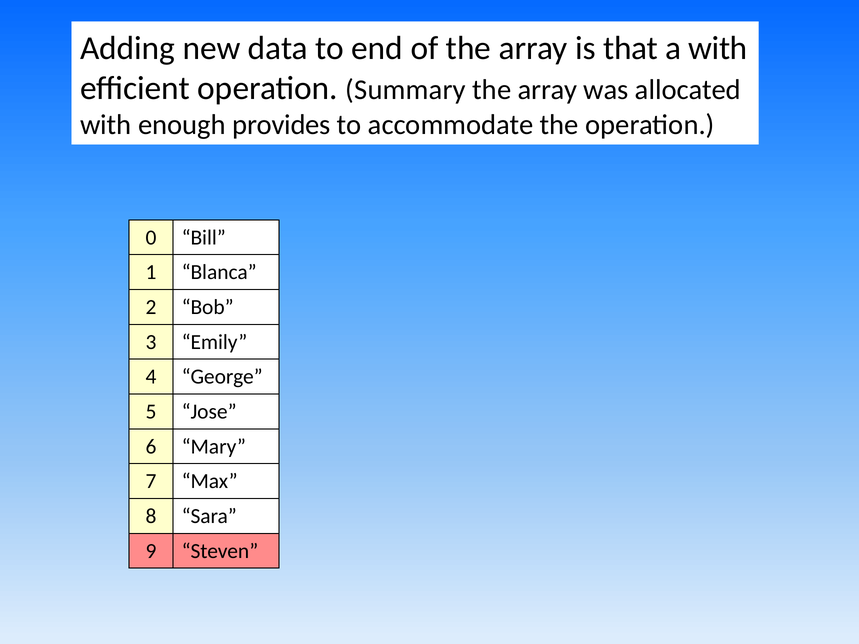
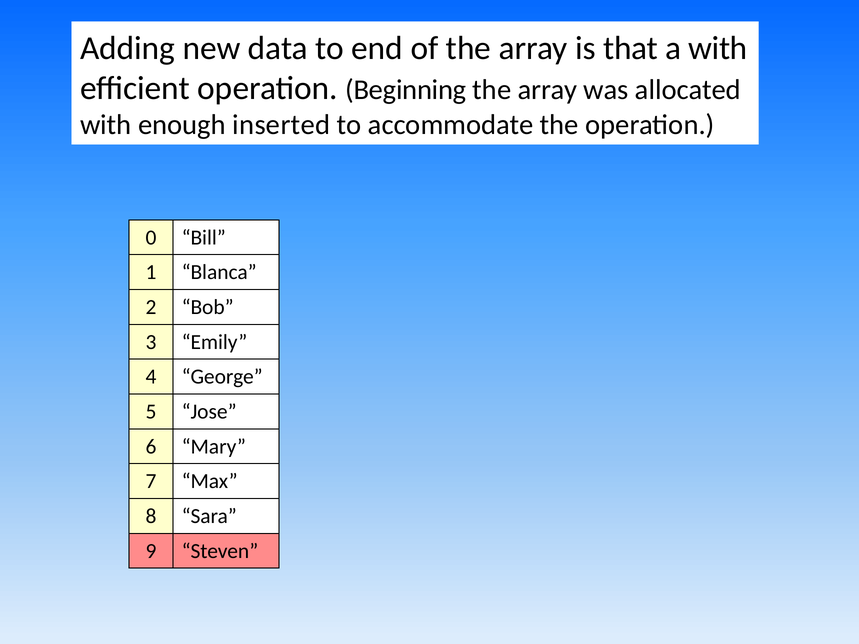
Summary: Summary -> Beginning (406, 90)
provides: provides -> inserted (281, 125)
